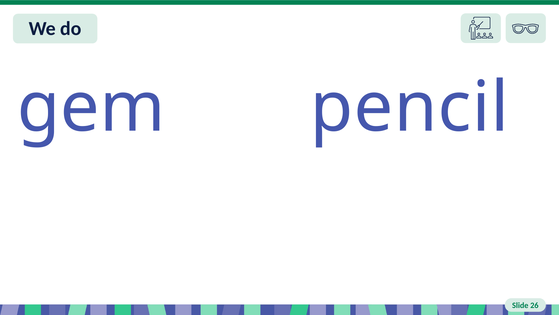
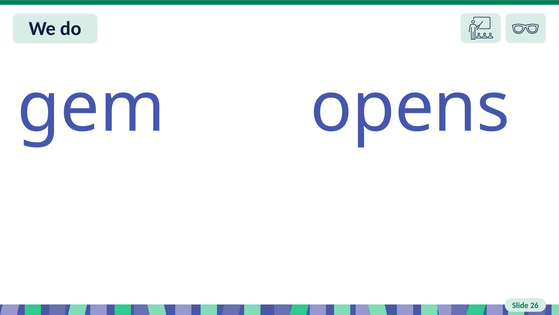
pencil: pencil -> opens (410, 108)
